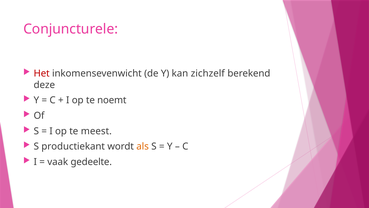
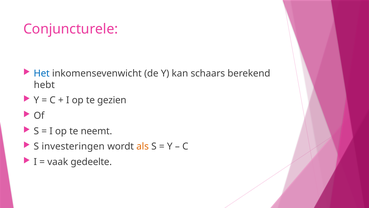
Het colour: red -> blue (42, 73)
zichzelf: zichzelf -> schaars (208, 73)
deze: deze -> hebt (44, 85)
noemt: noemt -> gezien (112, 100)
meest: meest -> neemt (96, 131)
productiekant: productiekant -> investeringen (73, 146)
